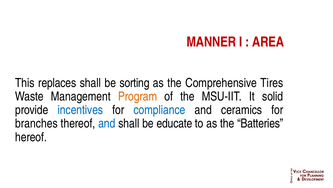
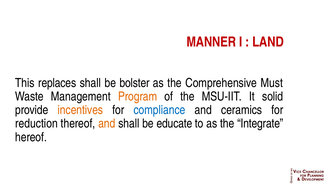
AREA: AREA -> LAND (268, 42)
sorting: sorting -> bolster (135, 83)
Tires: Tires -> Must (272, 83)
incentives colour: blue -> orange (80, 110)
branches: branches -> reduction (36, 123)
and colour: blue -> orange (107, 123)
Batteries: Batteries -> Integrate (260, 123)
